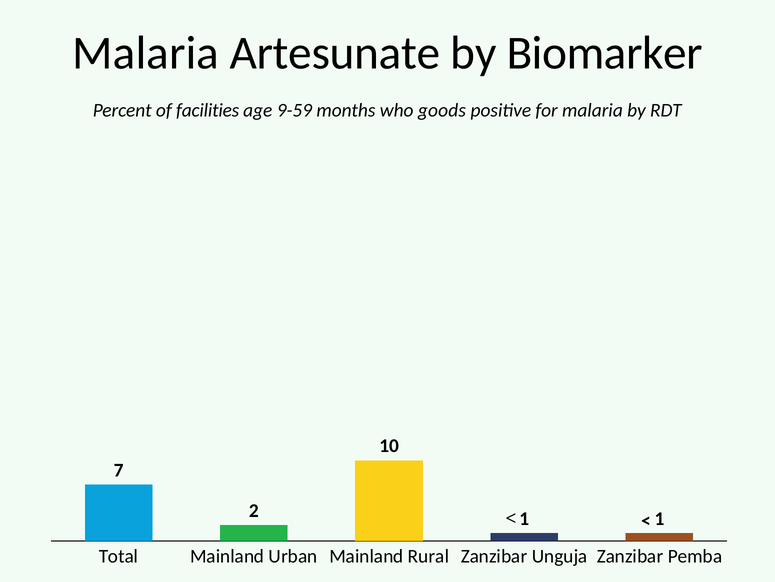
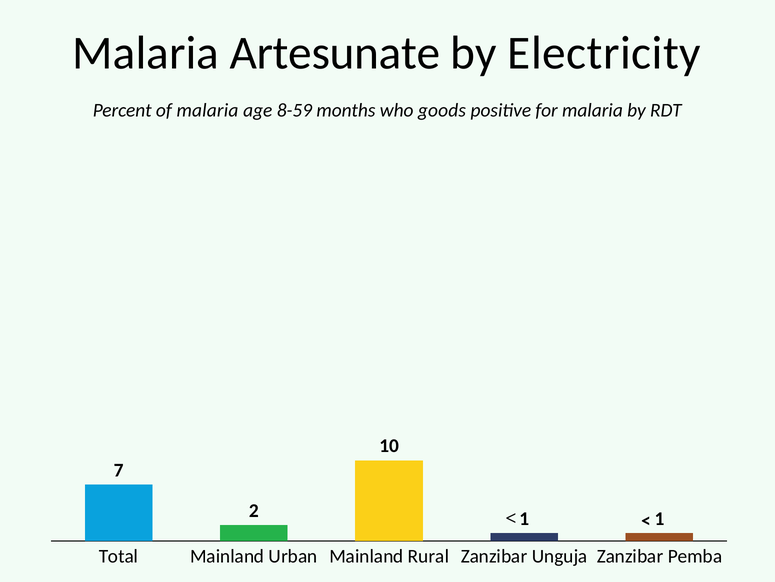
Biomarker: Biomarker -> Electricity (604, 53)
of facilities: facilities -> malaria (207, 110)
9-59: 9-59 -> 8-59 (294, 110)
